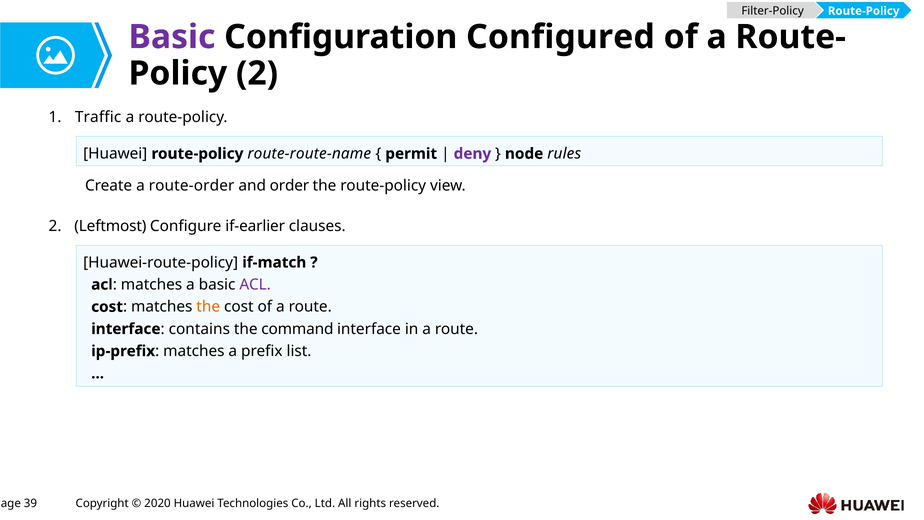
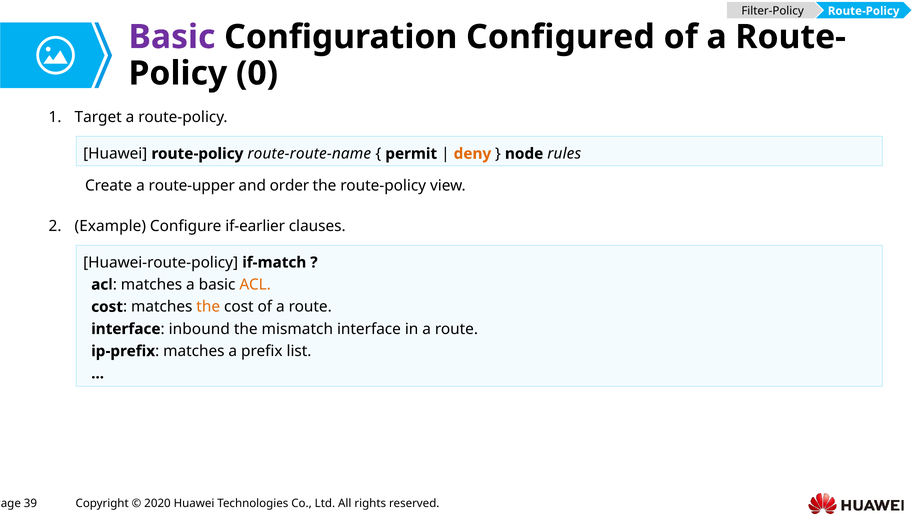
2: 2 -> 0 (257, 73)
Traffic: Traffic -> Target (98, 117)
deny colour: purple -> orange (472, 154)
route-order: route-order -> route-upper (192, 186)
Leftmost: Leftmost -> Example (110, 226)
ACL colour: purple -> orange (255, 284)
contains: contains -> inbound (199, 329)
command: command -> mismatch (297, 329)
